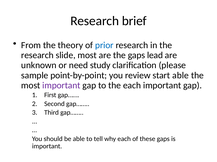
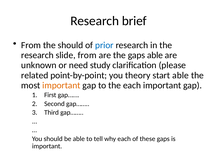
the theory: theory -> should (70, 45)
slide most: most -> from (87, 55)
gaps lead: lead -> able (155, 55)
sample: sample -> related (35, 76)
review: review -> theory (138, 76)
important colour: purple -> orange (61, 86)
